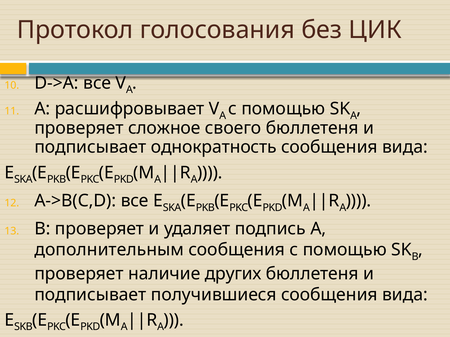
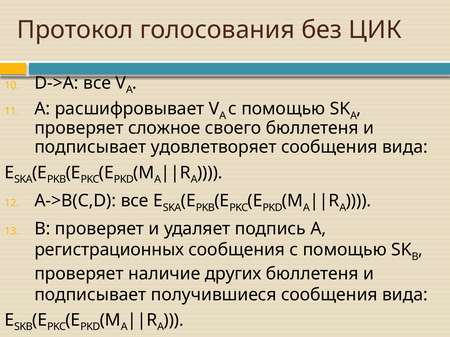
однократность: однократность -> удовлетворяет (214, 147)
дополнительным: дополнительным -> регистрационных (109, 250)
